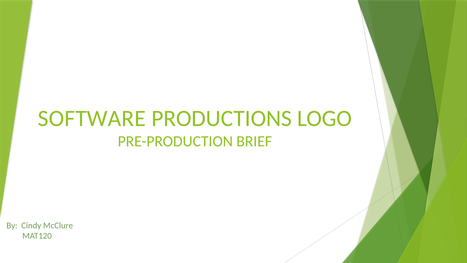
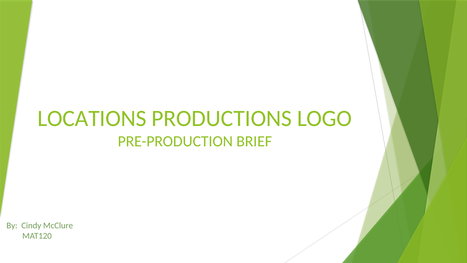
SOFTWARE: SOFTWARE -> LOCATIONS (92, 118)
